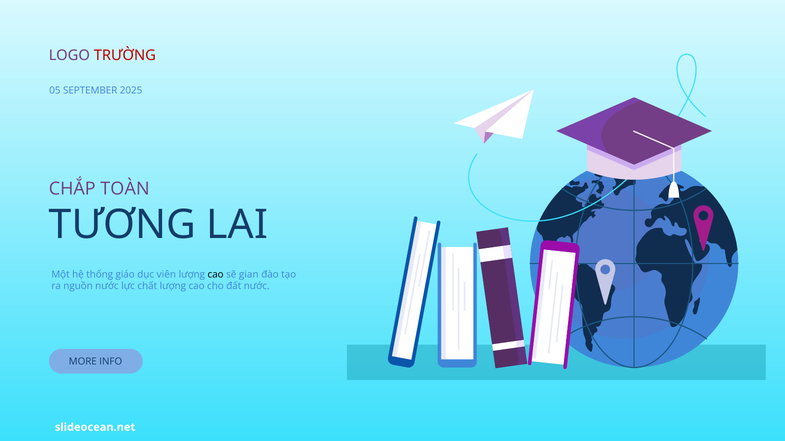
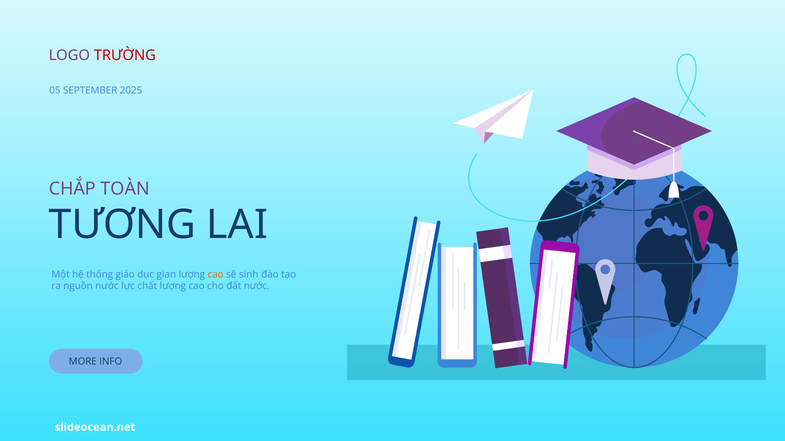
viên: viên -> gian (166, 275)
cao colour: black -> orange (216, 275)
gian: gian -> sinh (249, 275)
